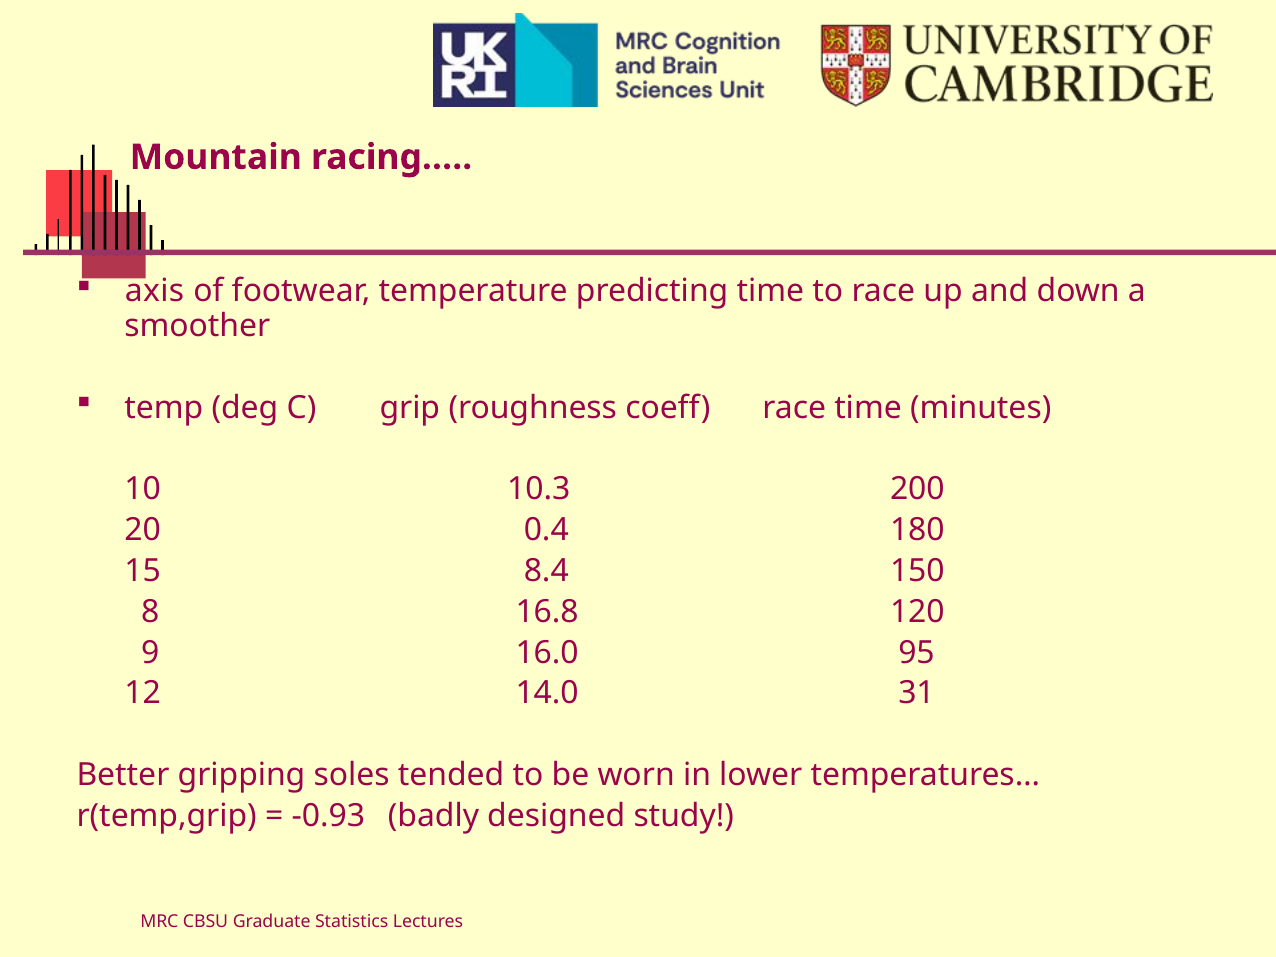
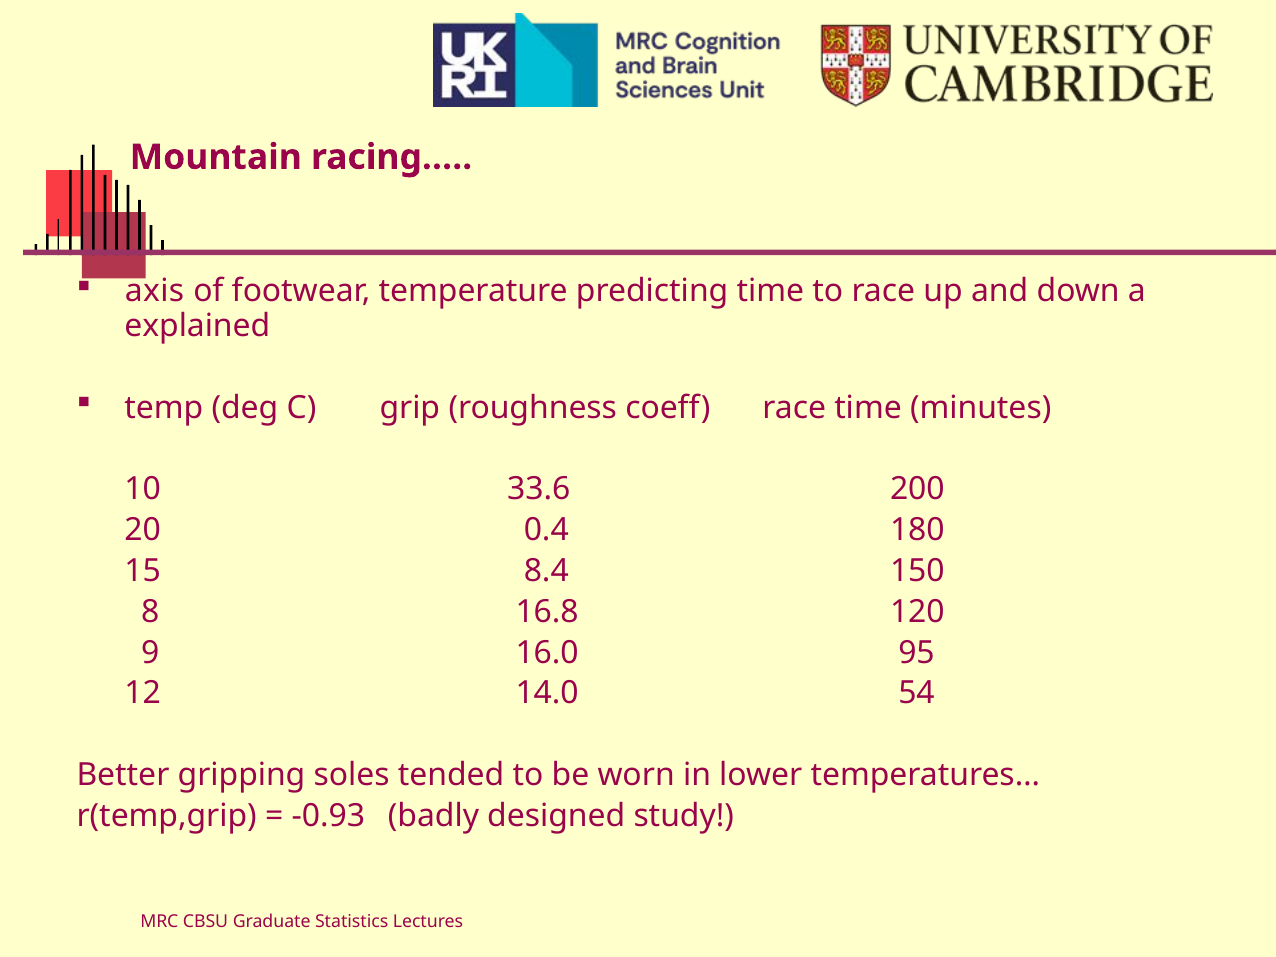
smoother: smoother -> explained (197, 326)
10.3: 10.3 -> 33.6 (539, 489)
31: 31 -> 54 (917, 693)
